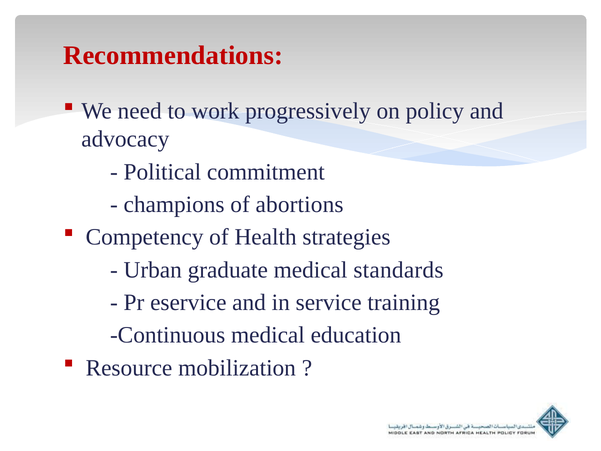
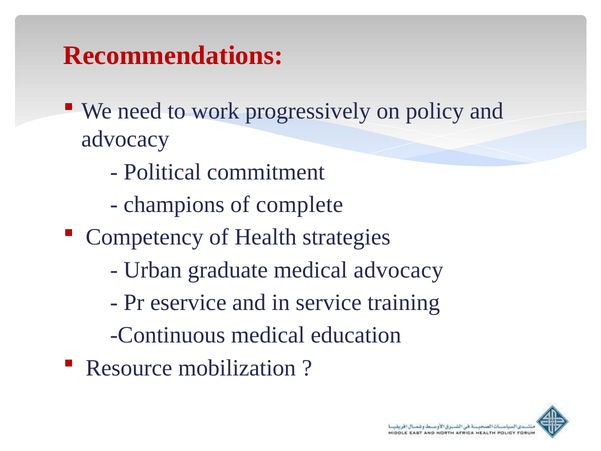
abortions: abortions -> complete (300, 204)
medical standards: standards -> advocacy (398, 270)
